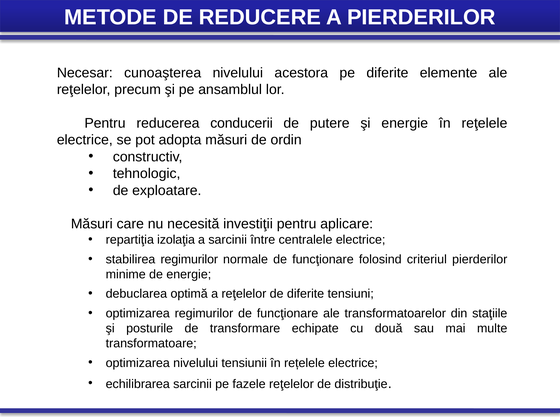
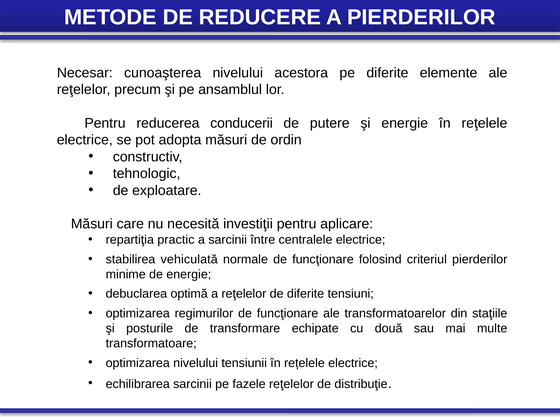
izolaţia: izolaţia -> practic (176, 240)
stabilirea regimurilor: regimurilor -> vehiculată (189, 259)
